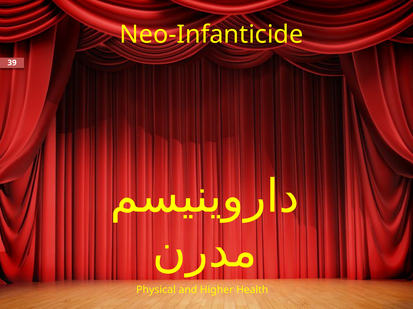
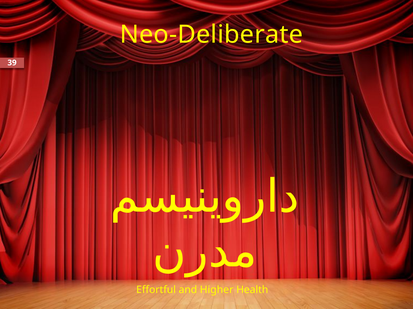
Neo-Infanticide: Neo-Infanticide -> Neo-Deliberate (211, 34)
Physical: Physical -> Effortful (156, 290)
